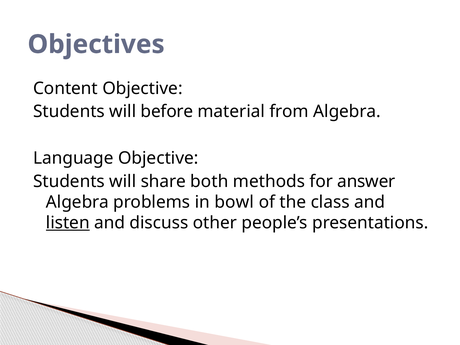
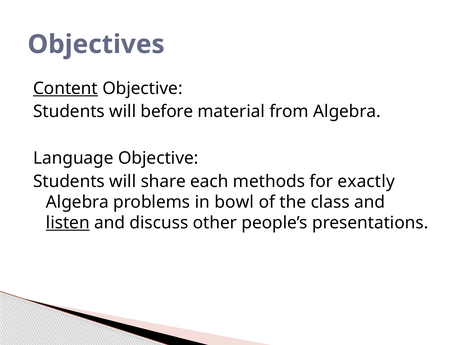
Content underline: none -> present (65, 88)
both: both -> each (209, 181)
answer: answer -> exactly (366, 181)
